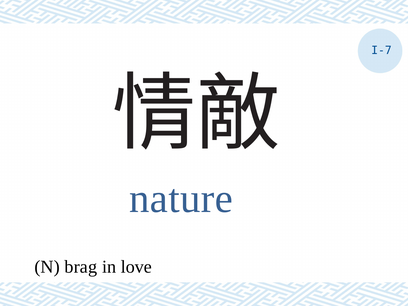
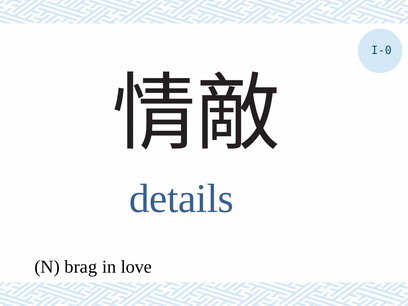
I-7: I-7 -> I-0 (381, 50)
nature: nature -> details (181, 199)
